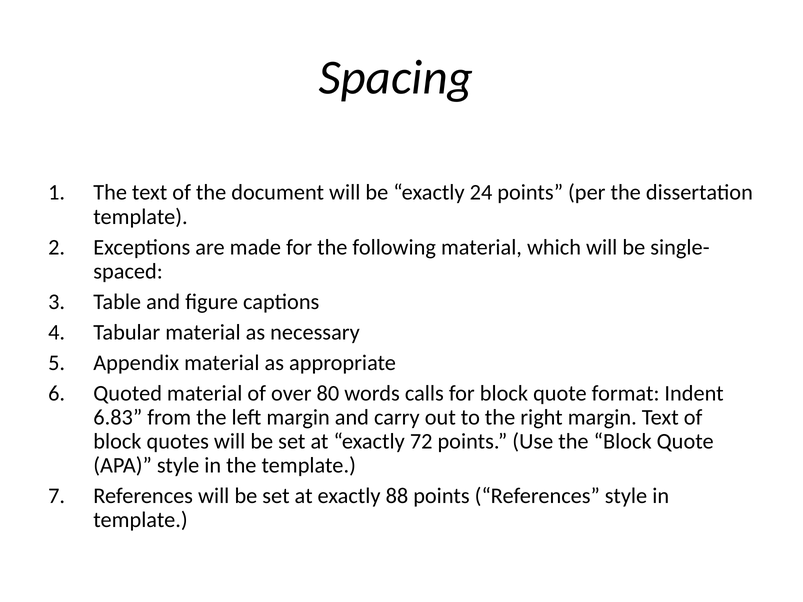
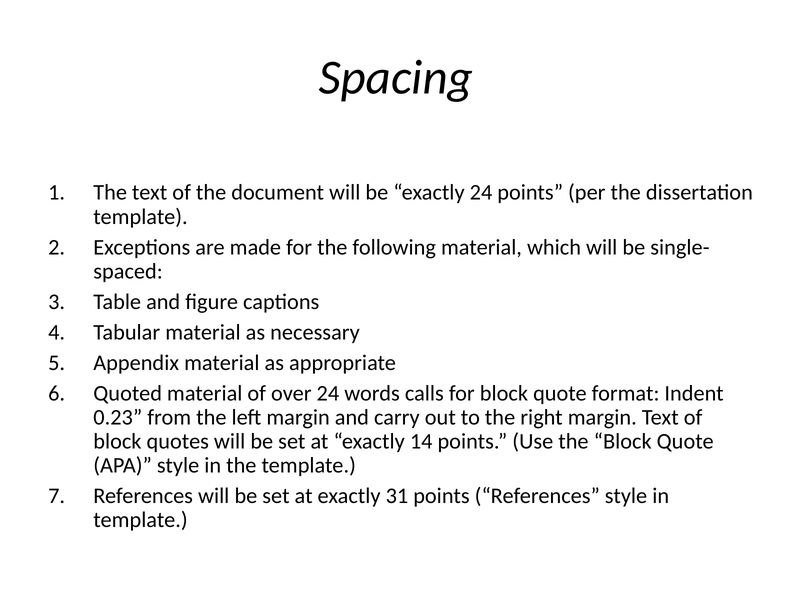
over 80: 80 -> 24 (328, 393)
6.83: 6.83 -> 0.23 (118, 417)
72: 72 -> 14 (421, 442)
88: 88 -> 31 (397, 496)
